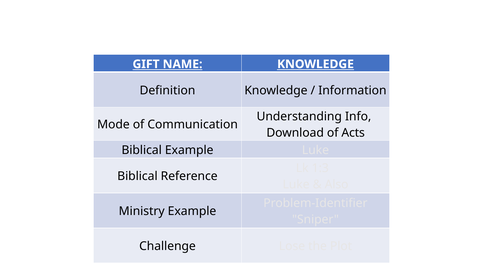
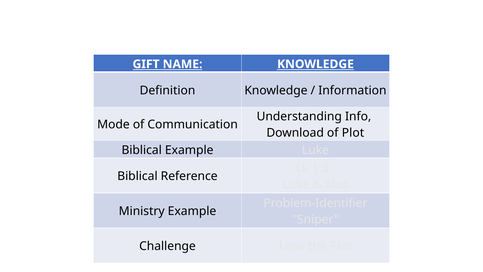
of Acts: Acts -> Plot (353, 133)
